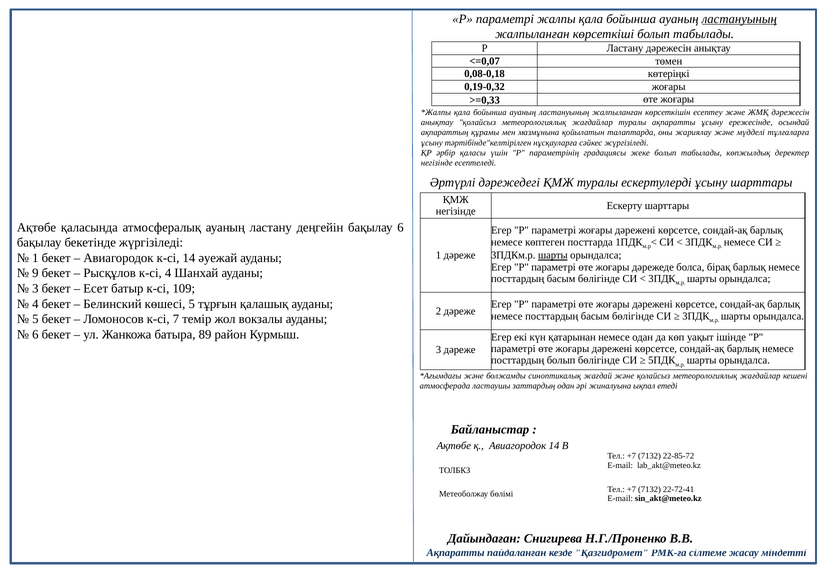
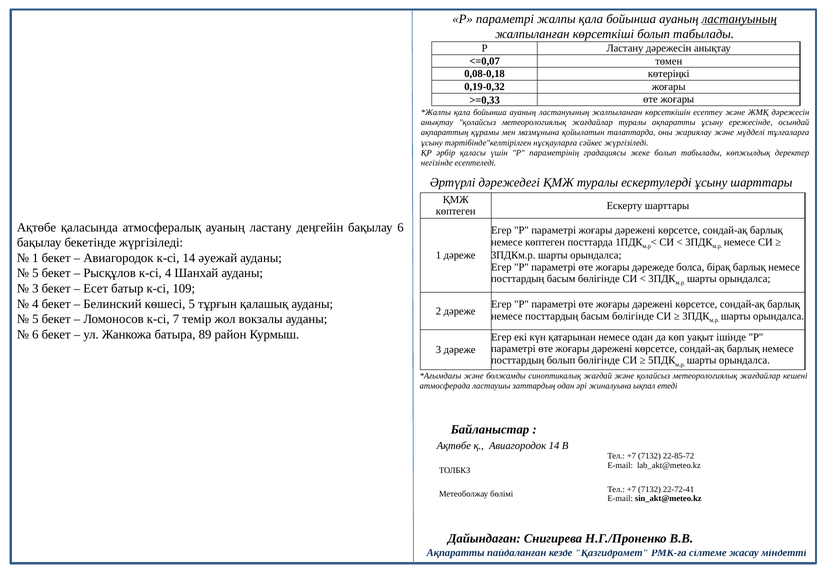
негізінде: негізінде -> көптеген (456, 211)
шарты underline: present -> none (553, 255)
9: 9 -> 5 (35, 273)
